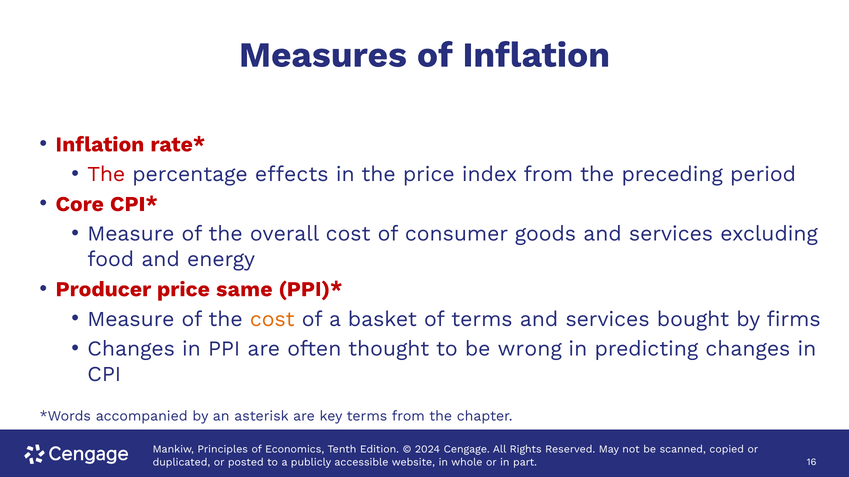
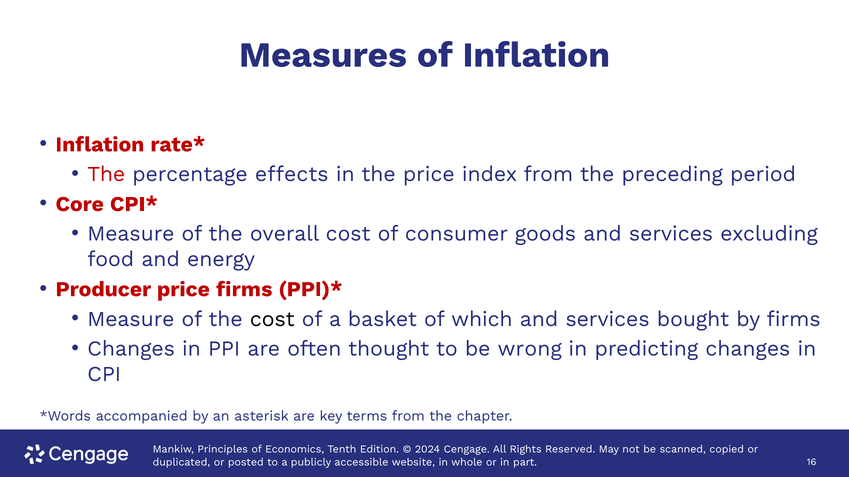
price same: same -> firms (244, 290)
cost colour: orange -> black (272, 319)
of terms: terms -> which (482, 319)
